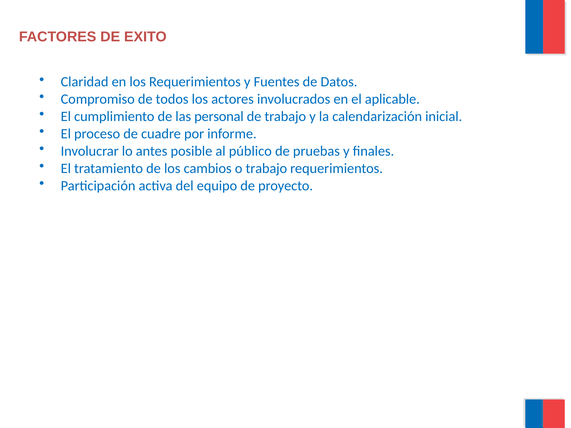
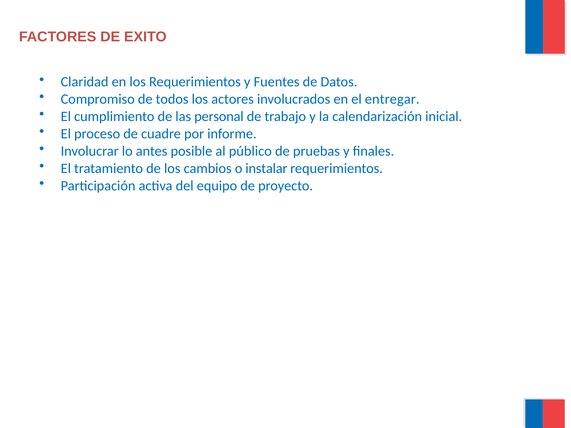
aplicable: aplicable -> entregar (392, 99)
o trabajo: trabajo -> instalar (266, 168)
